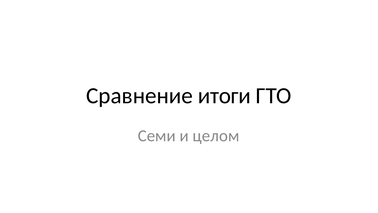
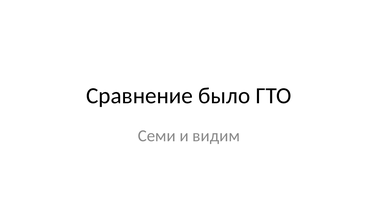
итоги: итоги -> было (224, 96)
целом: целом -> видим (216, 136)
